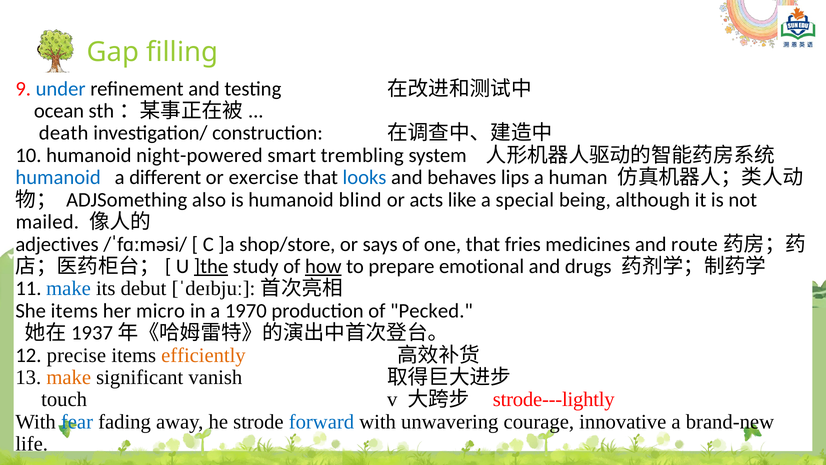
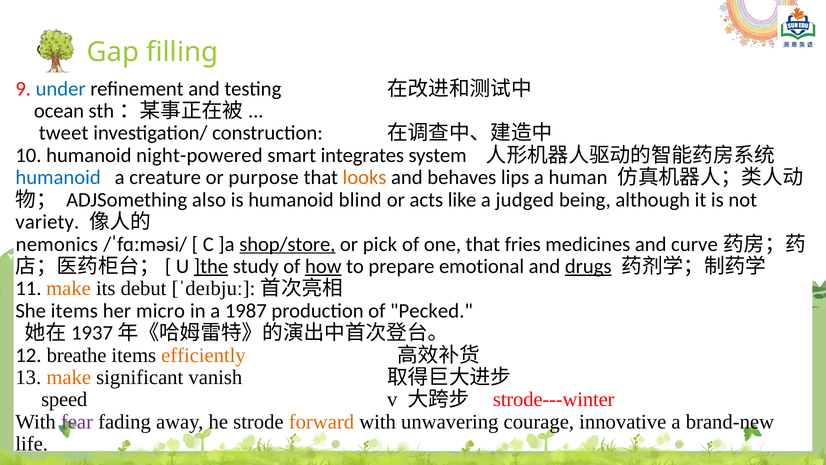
death: death -> tweet (64, 133)
trembling: trembling -> integrates (362, 155)
different: different -> creature (165, 177)
exercise: exercise -> purpose (264, 177)
looks colour: blue -> orange (365, 177)
special: special -> judged (525, 200)
mailed: mailed -> variety (47, 222)
adjectives: adjectives -> nemonics (57, 244)
shop/store underline: none -> present (287, 244)
says: says -> pick (380, 244)
route: route -> curve (694, 244)
drugs underline: none -> present (588, 266)
make colour: blue -> orange (69, 288)
1970: 1970 -> 1987 (246, 311)
precise: precise -> breathe (77, 355)
touch: touch -> speed (64, 399)
strode---lightly: strode---lightly -> strode---winter (554, 399)
fear colour: blue -> purple (77, 422)
forward colour: blue -> orange (321, 422)
